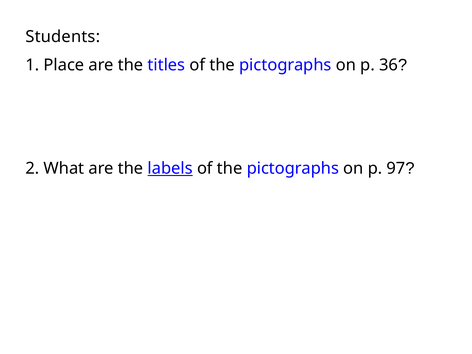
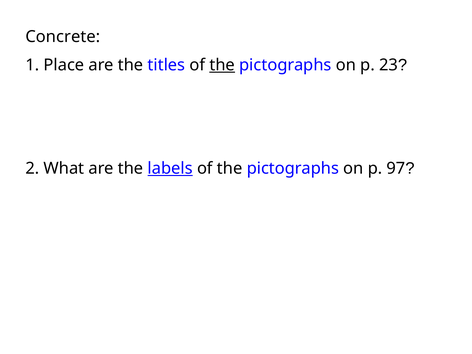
Students: Students -> Concrete (63, 37)
the underline: none -> present (222, 65)
36: 36 -> 23 (388, 65)
